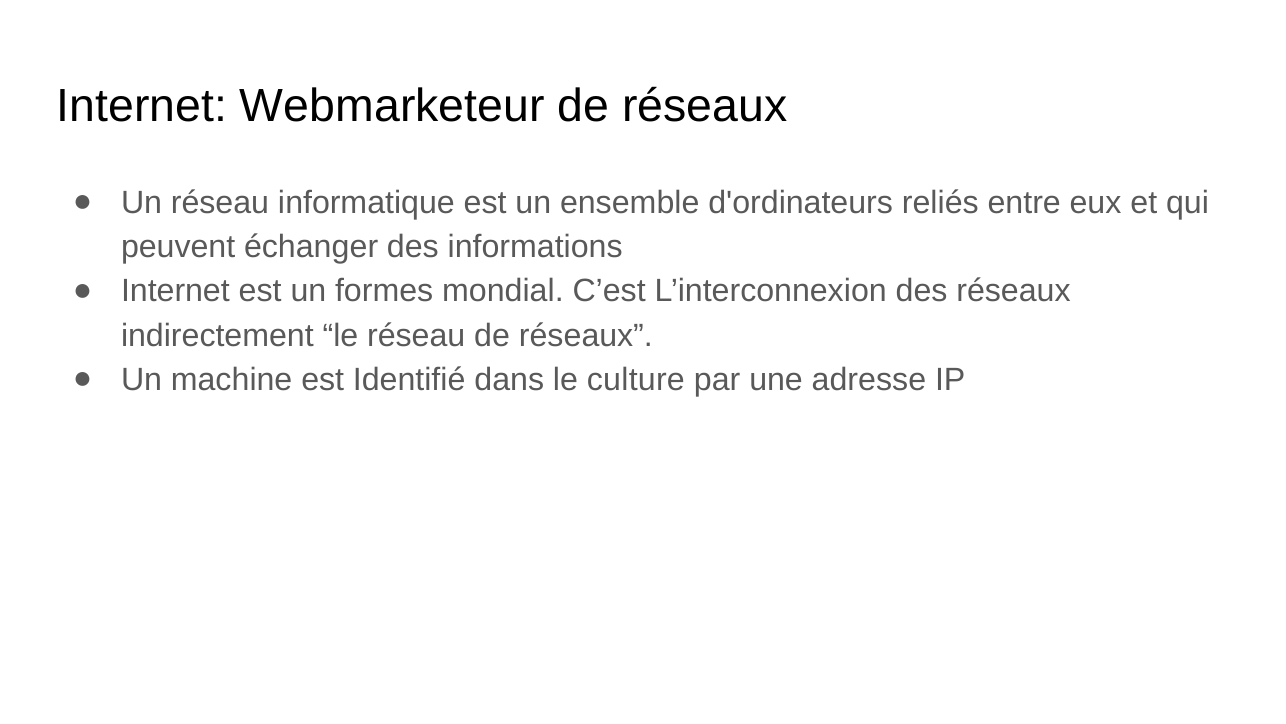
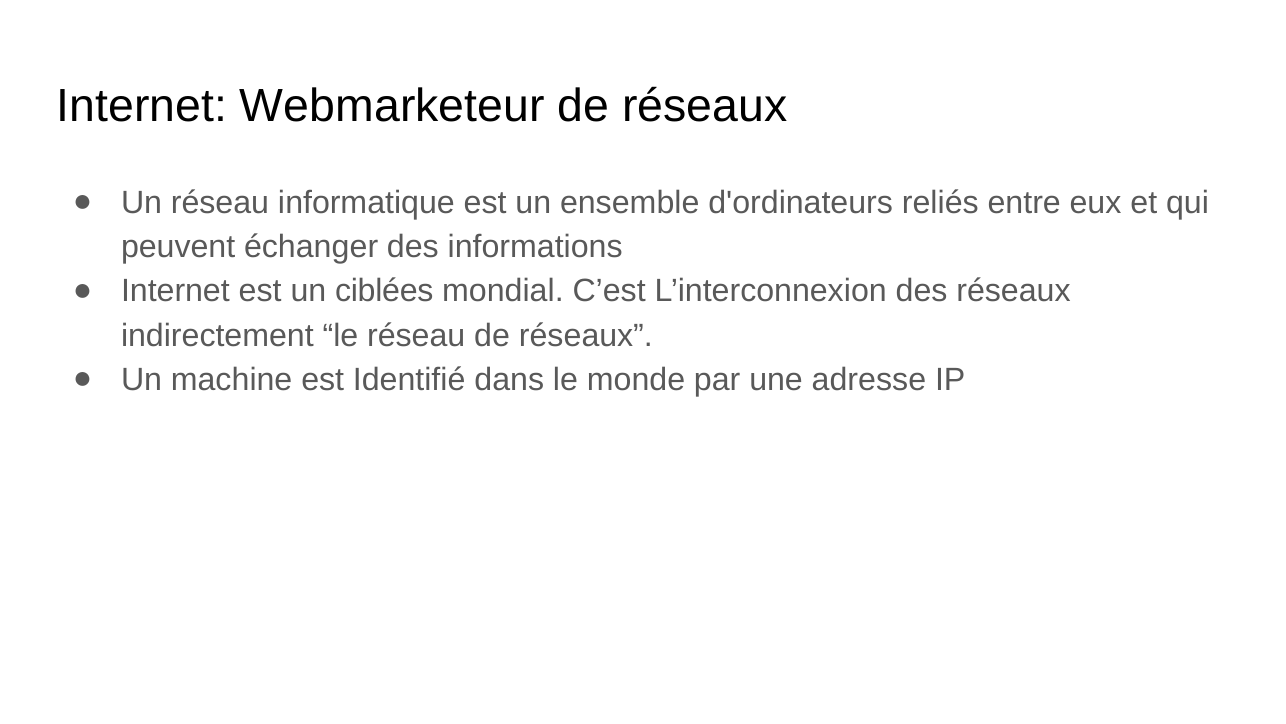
formes: formes -> ciblées (384, 291)
culture: culture -> monde (636, 380)
